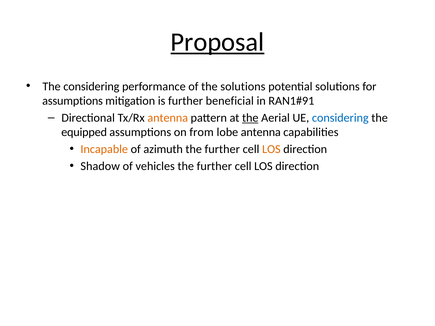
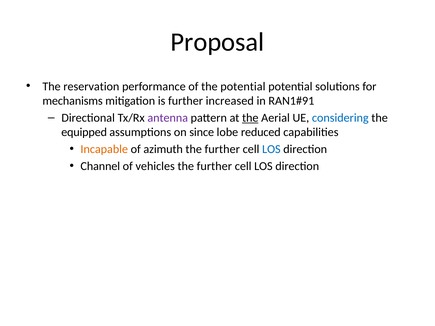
Proposal underline: present -> none (217, 42)
The considering: considering -> reservation (91, 86)
the solutions: solutions -> potential (243, 86)
assumptions: assumptions -> mechanisms (73, 101)
beneficial: beneficial -> increased (230, 101)
antenna colour: orange -> purple (168, 118)
from: from -> since (202, 132)
lobe antenna: antenna -> reduced (261, 132)
LOS colour: orange -> blue (271, 149)
Shadow: Shadow -> Channel (100, 166)
